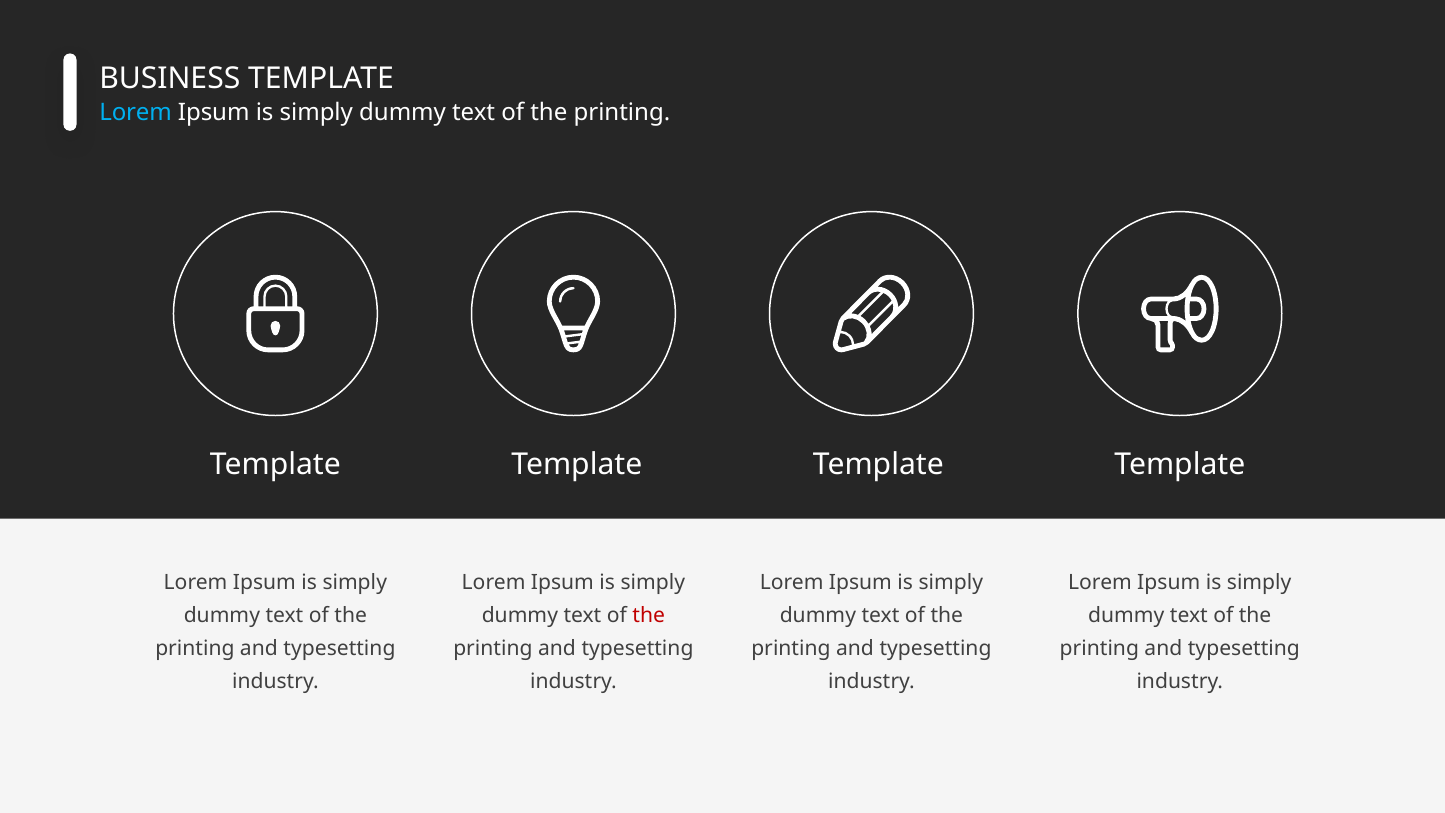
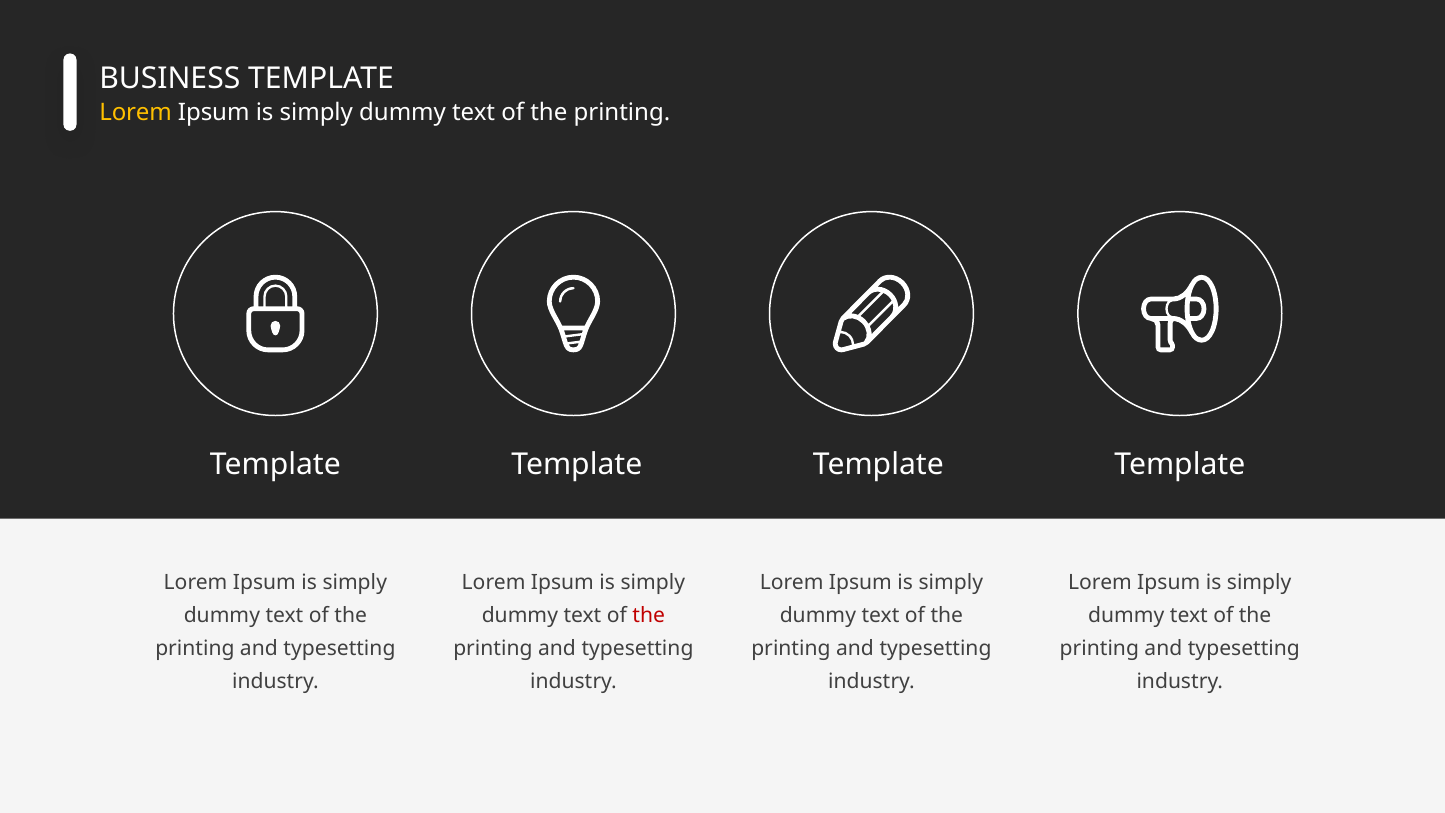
Lorem colour: light blue -> yellow (136, 112)
